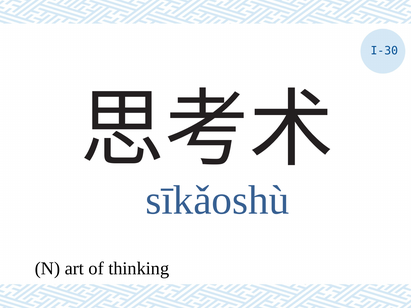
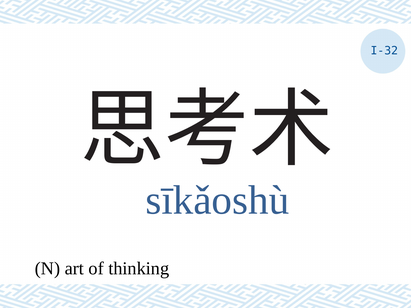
I-30: I-30 -> I-32 (384, 51)
